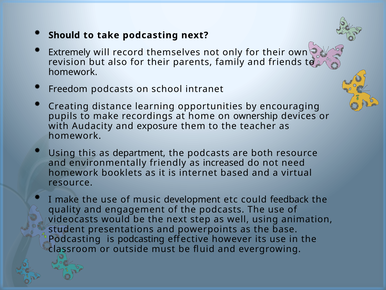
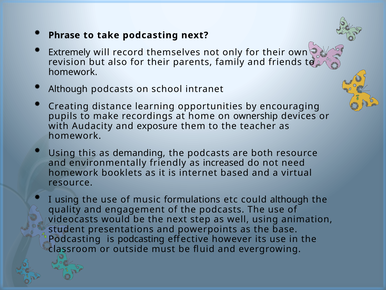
Should: Should -> Phrase (64, 35)
Freedom: Freedom -> Although (68, 89)
department: department -> demanding (139, 153)
I make: make -> using (67, 199)
development: development -> formulations (192, 199)
could feedback: feedback -> although (289, 199)
